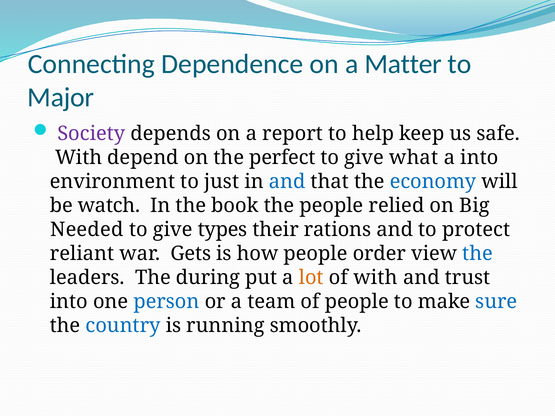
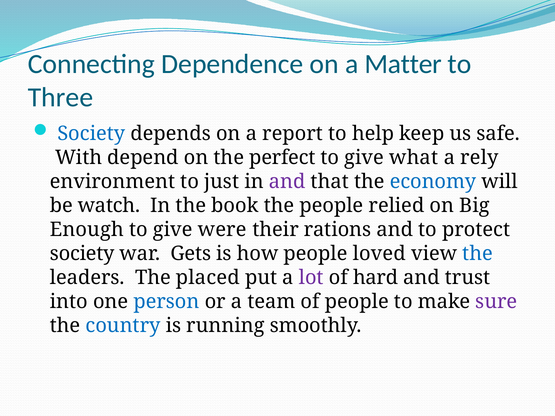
Major: Major -> Three (61, 97)
Society colour: purple -> blue (91, 134)
a into: into -> rely (479, 158)
and colour: blue -> purple (287, 182)
Needed: Needed -> Enough (87, 230)
types: types -> were (222, 230)
reliant: reliant -> society (82, 254)
order: order -> loved (379, 254)
during: during -> placed (208, 278)
lot colour: orange -> purple (311, 278)
of with: with -> hard (376, 278)
sure colour: blue -> purple (496, 302)
